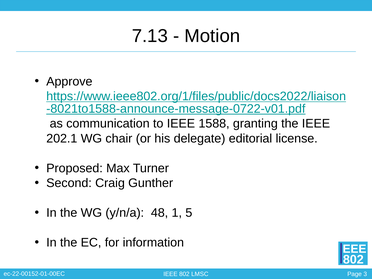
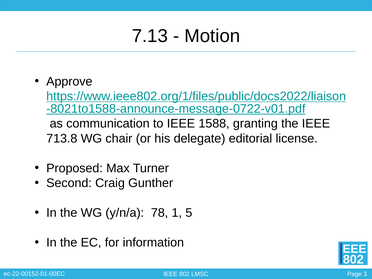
202.1: 202.1 -> 713.8 (62, 138)
48: 48 -> 78 (160, 213)
